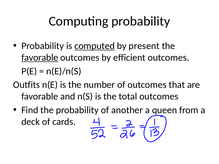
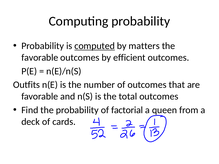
present: present -> matters (144, 46)
favorable underline: present -> none (40, 58)
another: another -> factorial (127, 110)
